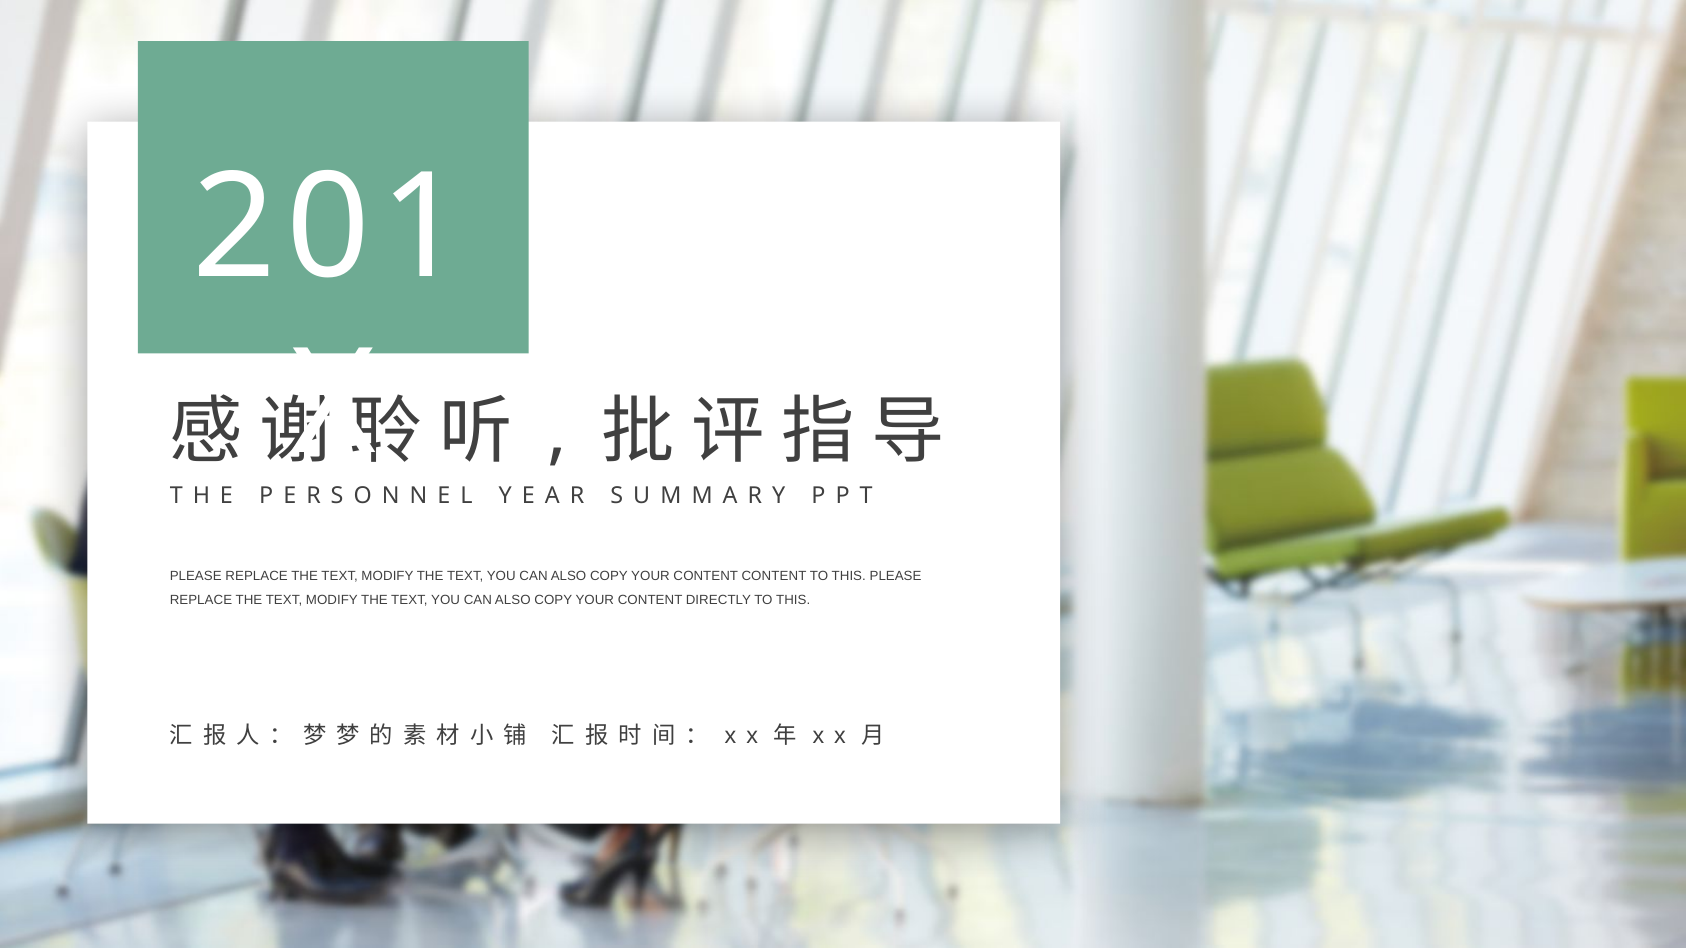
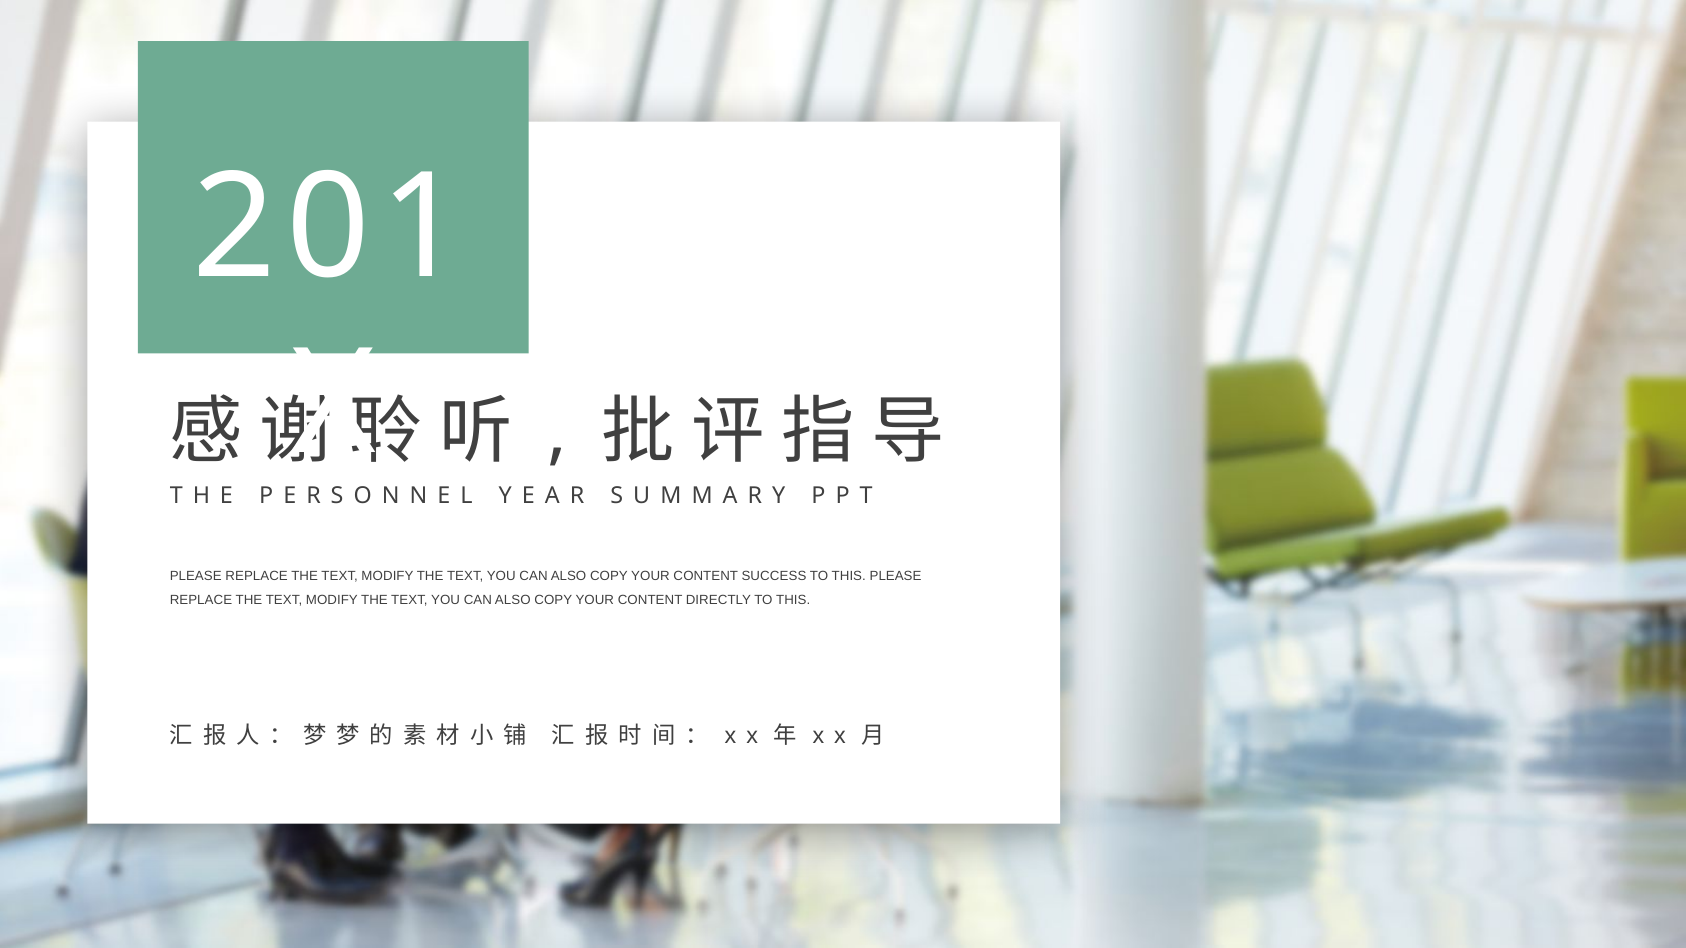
CONTENT CONTENT: CONTENT -> SUCCESS (774, 577)
